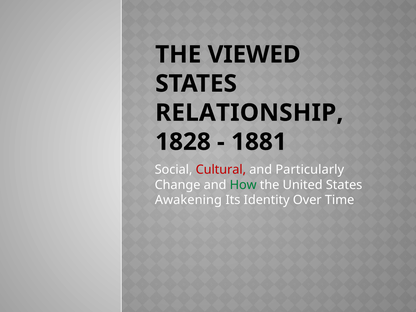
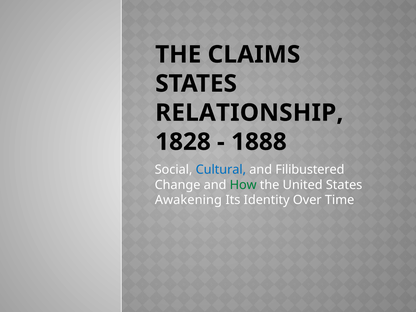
VIEWED: VIEWED -> CLAIMS (254, 55)
1881: 1881 -> 1888 (259, 142)
Cultural colour: red -> blue (221, 170)
Particularly: Particularly -> Filibustered (310, 170)
